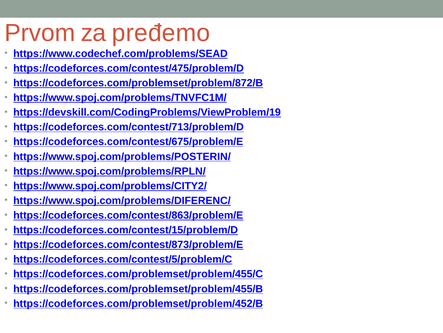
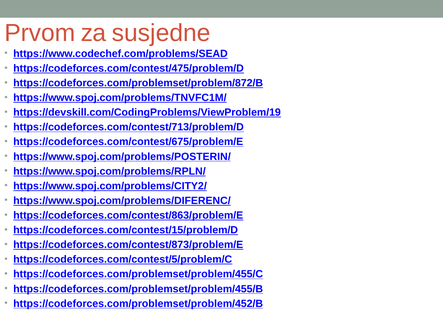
pređemo: pređemo -> susjedne (161, 33)
